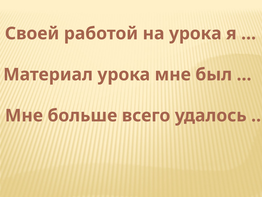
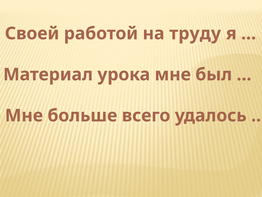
на урока: урока -> труду (195, 33)
